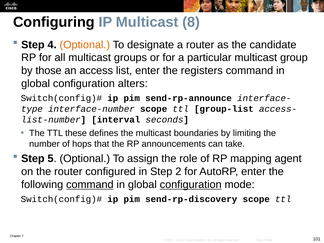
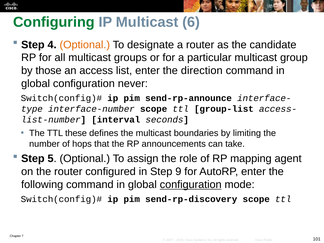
Configuring colour: black -> green (54, 22)
8: 8 -> 6 (191, 22)
registers: registers -> direction (202, 71)
alters: alters -> never (133, 84)
2: 2 -> 9 (178, 172)
command underline: present -> none (90, 185)
